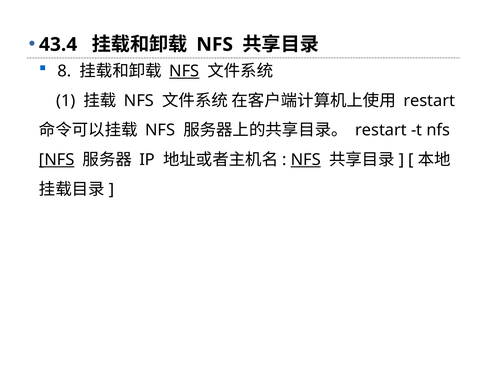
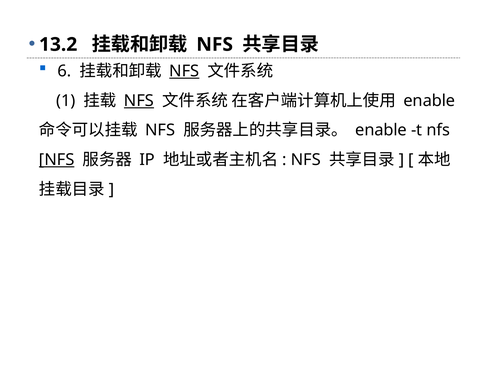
43.4: 43.4 -> 13.2 (58, 45)
8: 8 -> 6 (64, 71)
NFS underline: none -> present (139, 101)
restart: restart -> enable (429, 101)
restart: restart -> enable (381, 130)
NFS underline: present -> none (306, 160)
